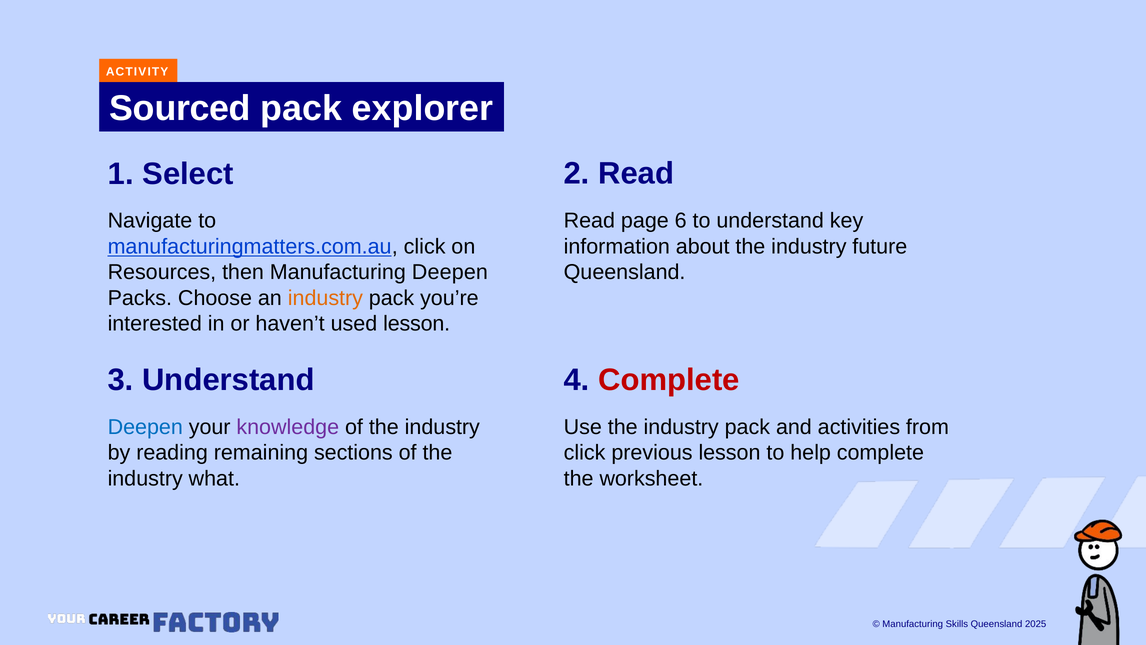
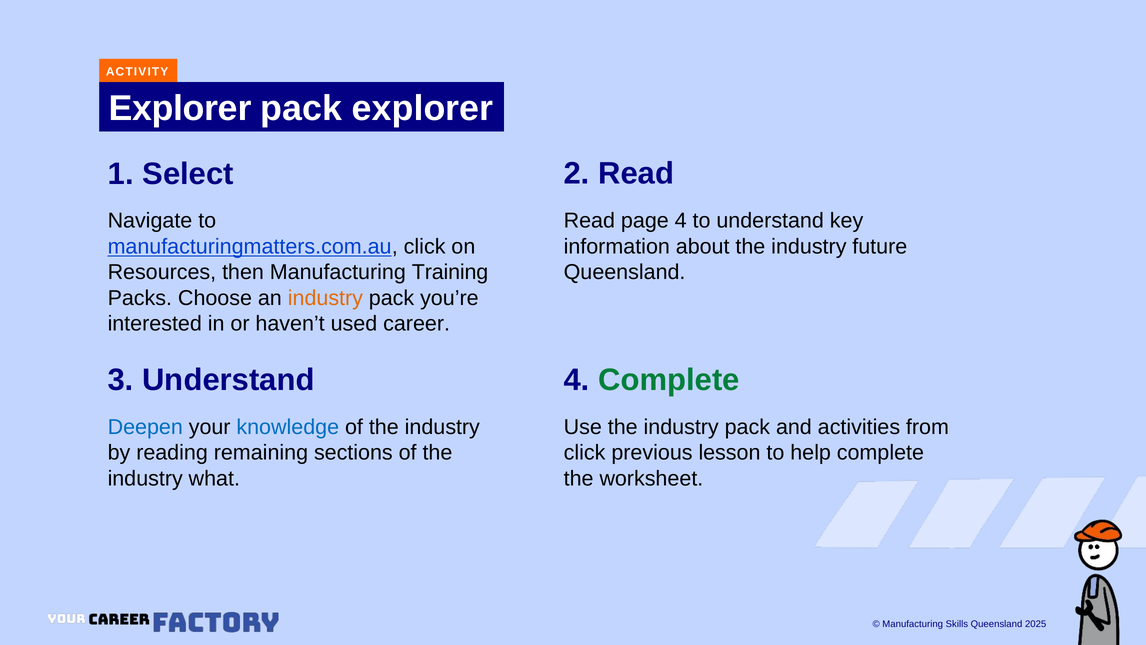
Sourced: Sourced -> Explorer (180, 108)
page 6: 6 -> 4 (681, 221)
Manufacturing Deepen: Deepen -> Training (450, 272)
used lesson: lesson -> career (417, 324)
Complete colour: red -> green (669, 380)
knowledge colour: purple -> blue (288, 427)
